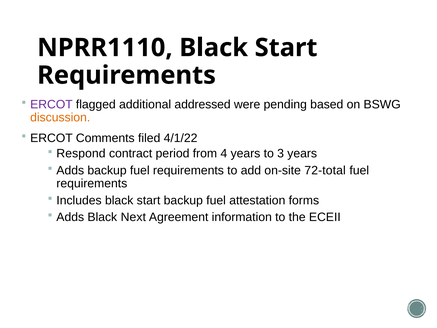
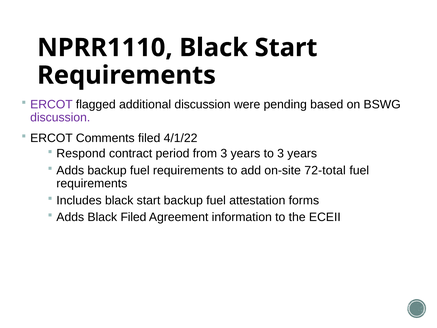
additional addressed: addressed -> discussion (203, 104)
discussion colour: orange -> purple (60, 118)
from 4: 4 -> 3 (224, 154)
Black Next: Next -> Filed (133, 217)
